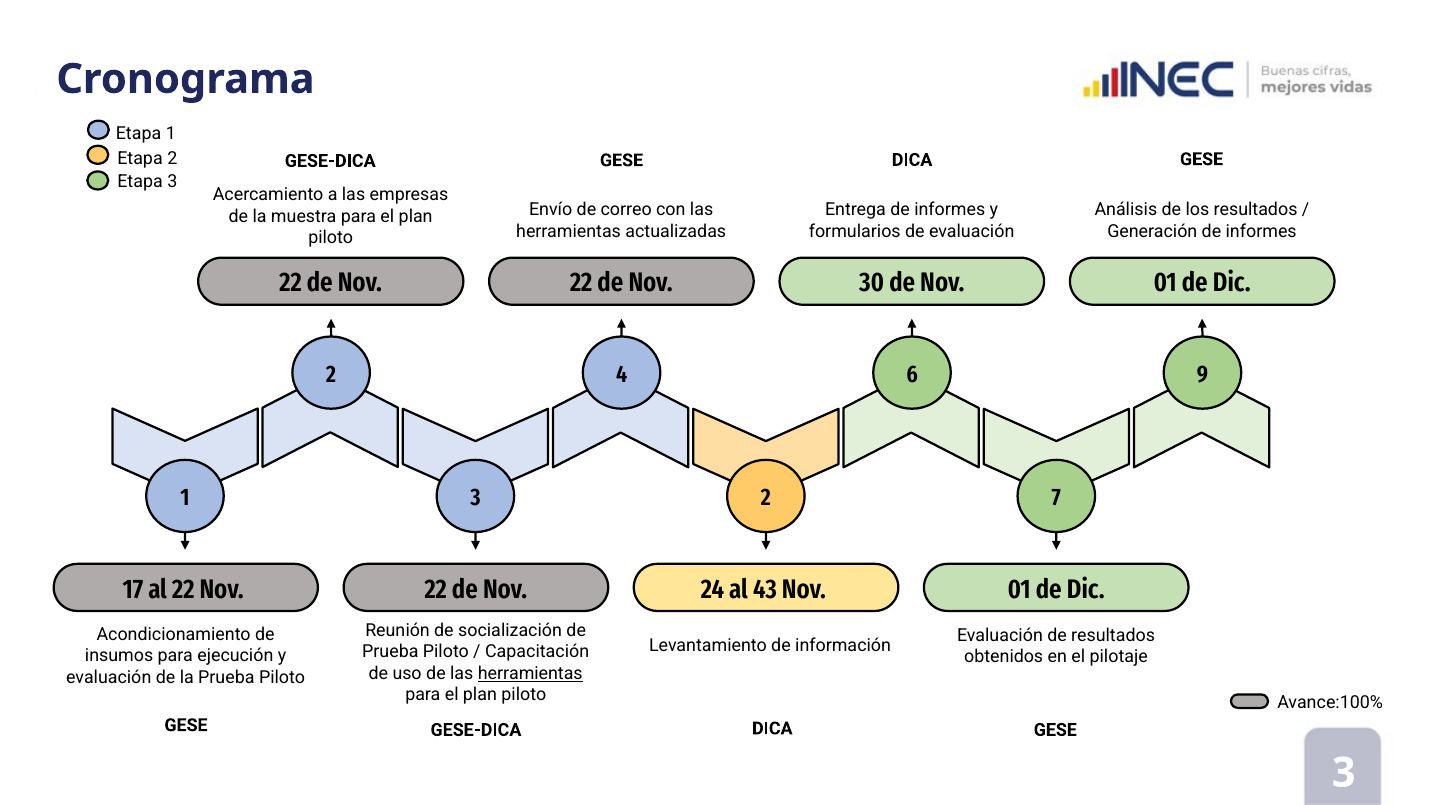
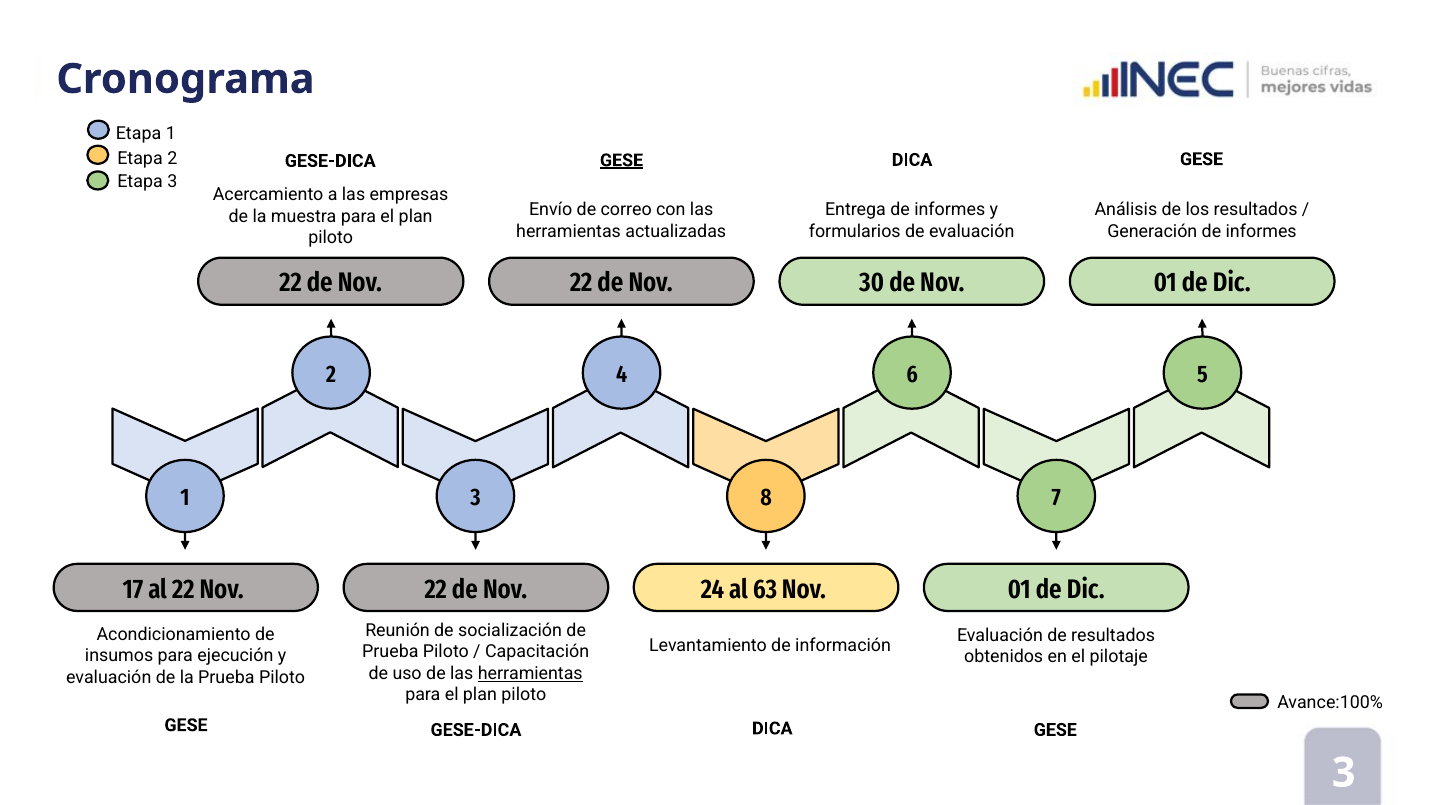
GESE underline: none -> present (622, 160)
9: 9 -> 5 (1202, 374)
3 2: 2 -> 8 (766, 498)
43: 43 -> 63 (765, 589)
